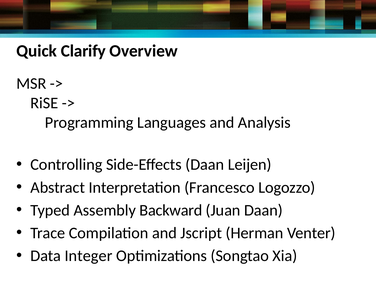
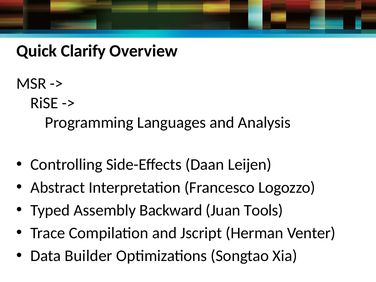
Juan Daan: Daan -> Tools (263, 210)
Integer: Integer -> Builder (88, 256)
